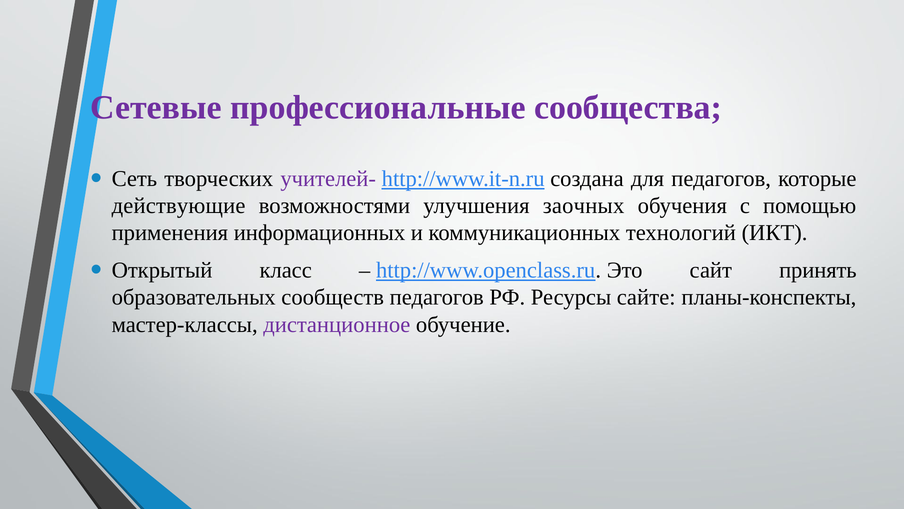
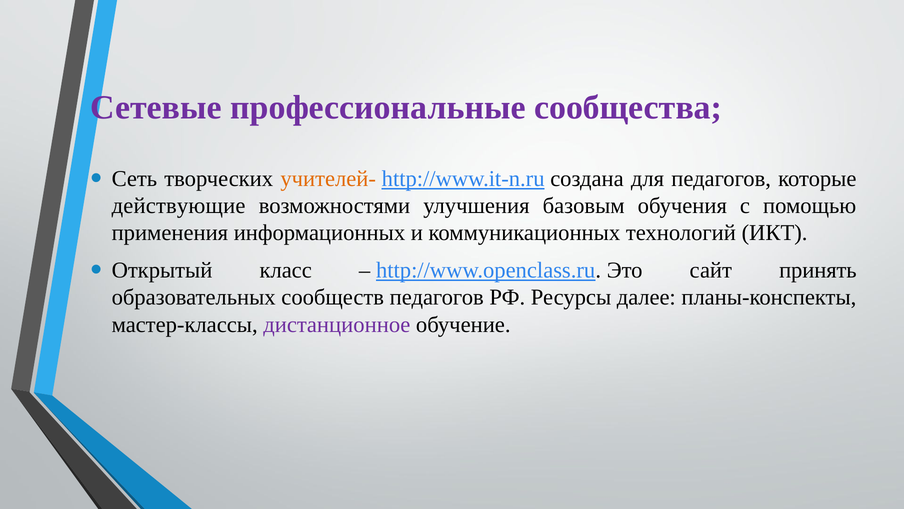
учителей- colour: purple -> orange (328, 179)
заочных: заочных -> базовым (584, 206)
сайте: сайте -> далее (646, 297)
